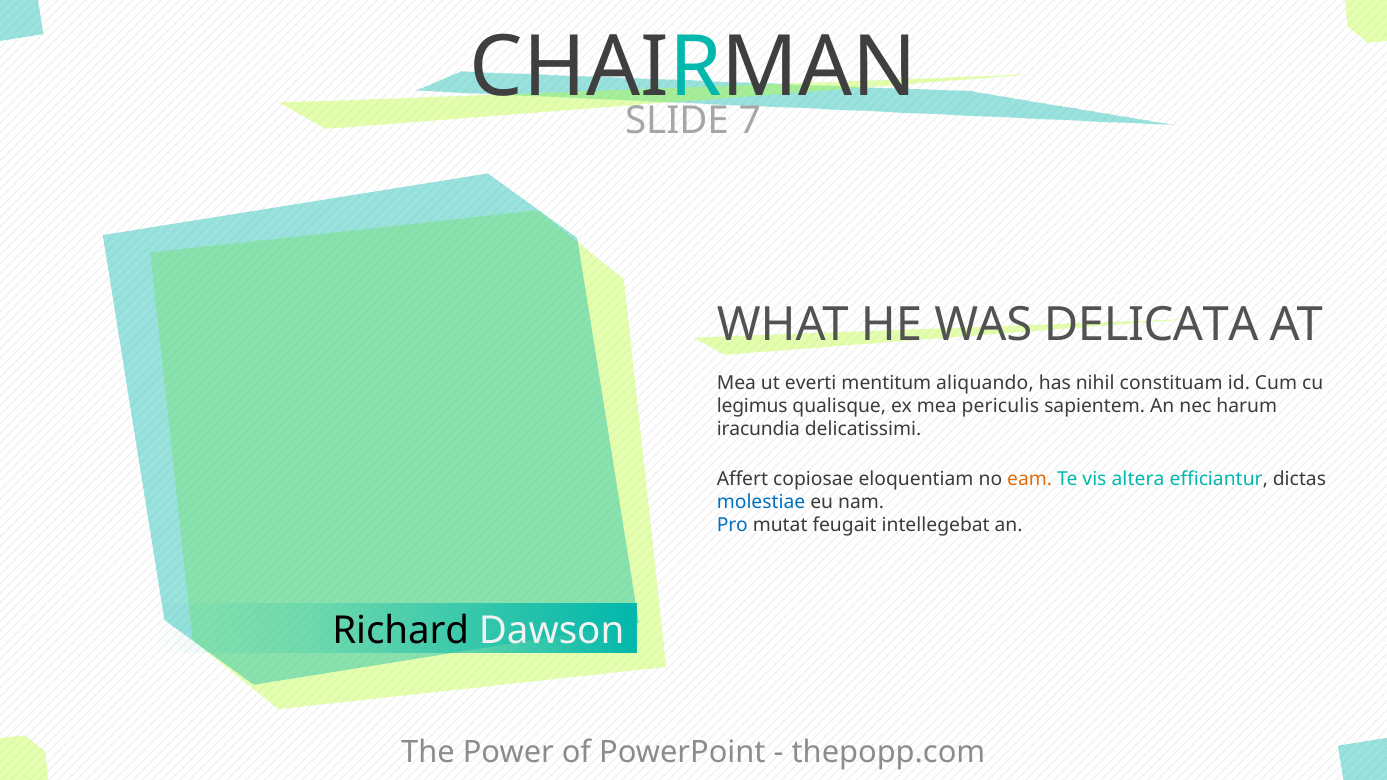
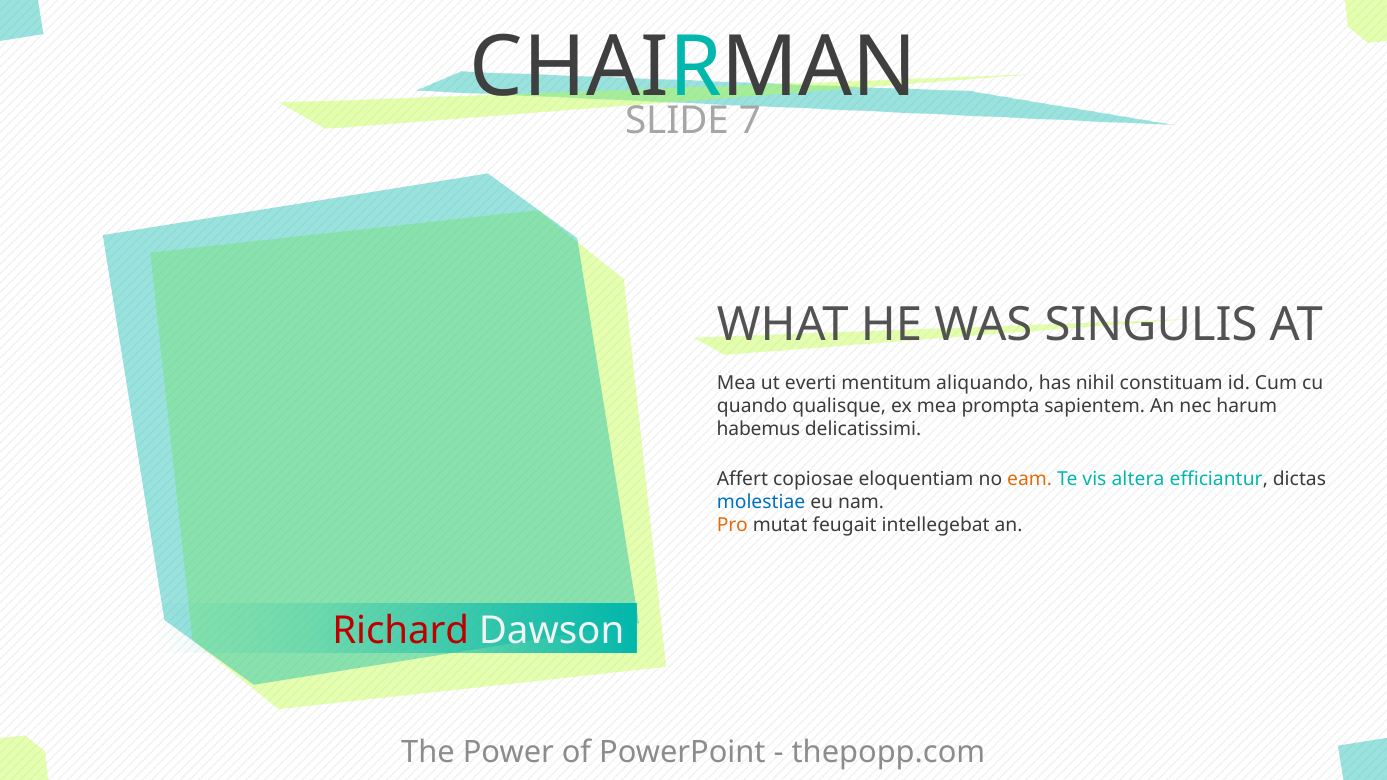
DELICATA: DELICATA -> SINGULIS (1151, 325)
legimus: legimus -> quando (752, 406)
periculis: periculis -> prompta (1001, 406)
iracundia: iracundia -> habemus (758, 429)
Pro colour: blue -> orange (732, 526)
Richard colour: black -> red (401, 631)
